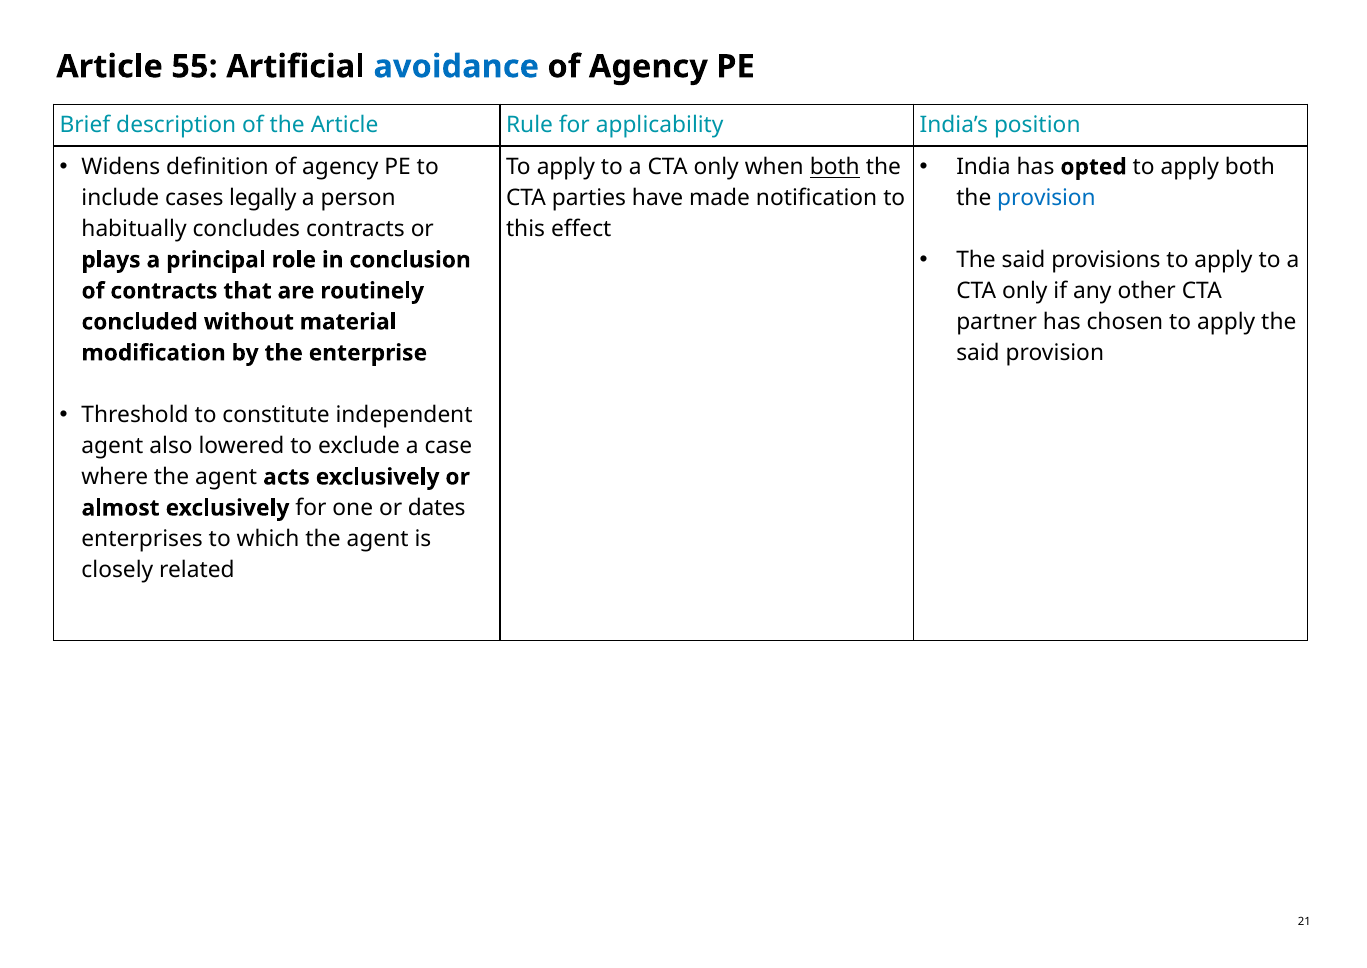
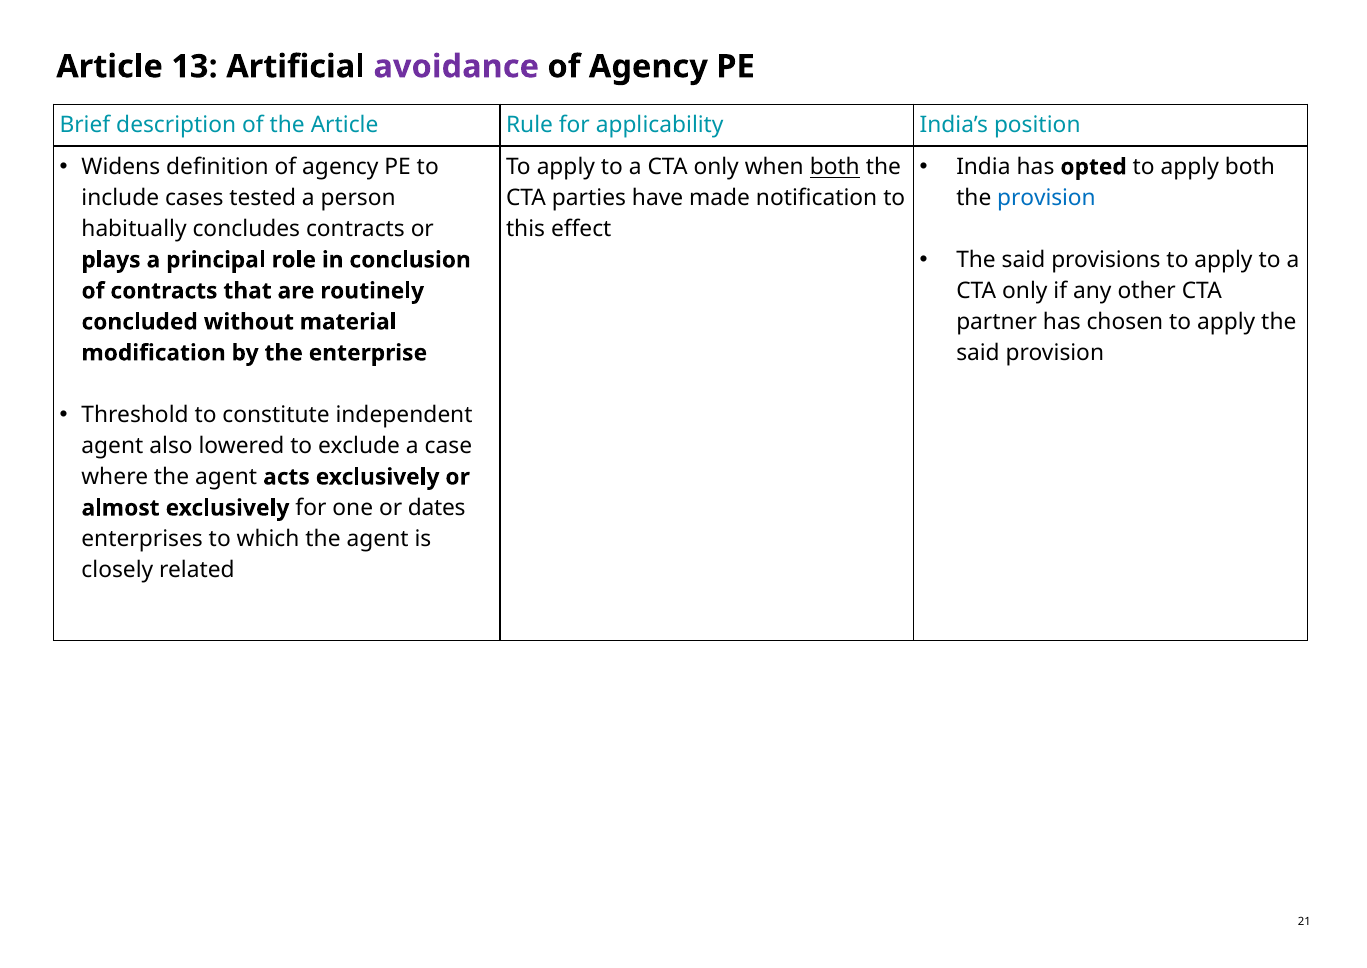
55: 55 -> 13 (195, 67)
avoidance colour: blue -> purple (456, 67)
legally: legally -> tested (263, 198)
